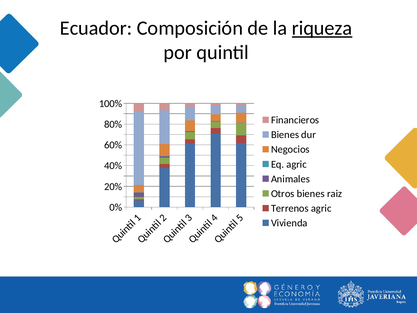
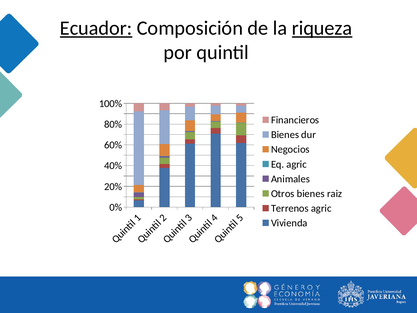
Ecuador underline: none -> present (96, 28)
